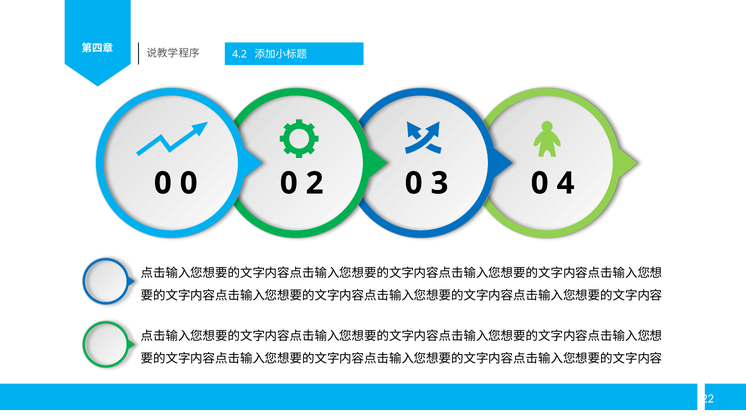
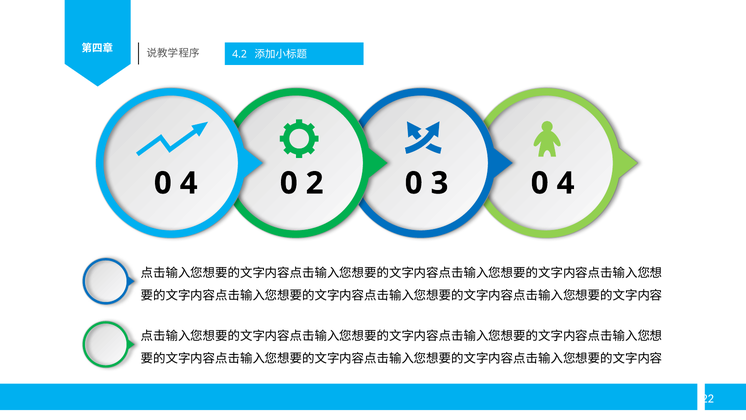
0: 0 -> 4 (189, 183)
